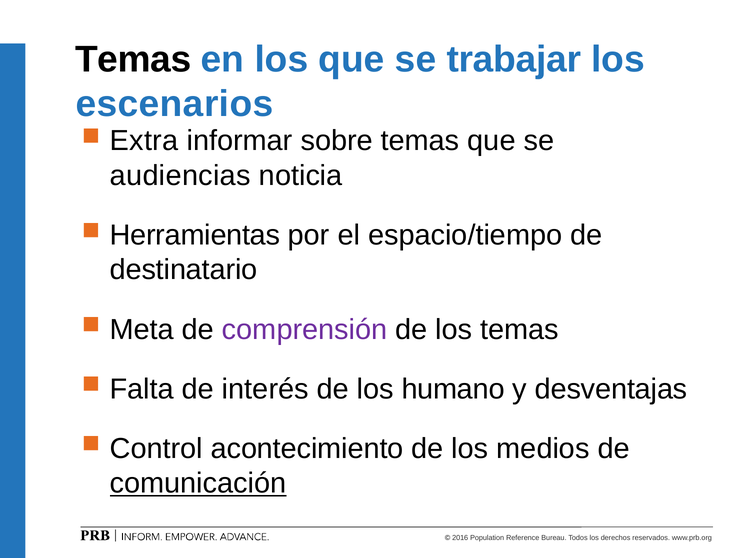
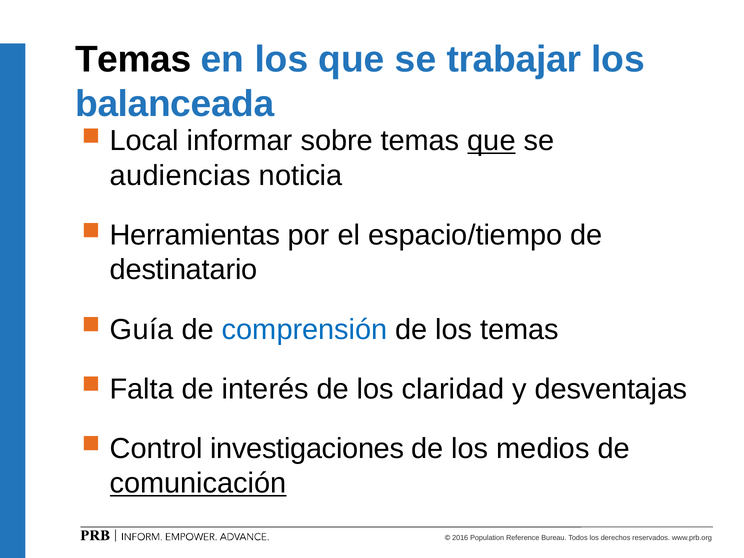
escenarios: escenarios -> balanceada (175, 104)
Extra: Extra -> Local (144, 141)
que underline: none -> present (492, 141)
Meta: Meta -> Guía (142, 329)
comprensión colour: purple -> blue (305, 329)
humano: humano -> claridad (453, 389)
acontecimiento: acontecimiento -> investigaciones (307, 449)
